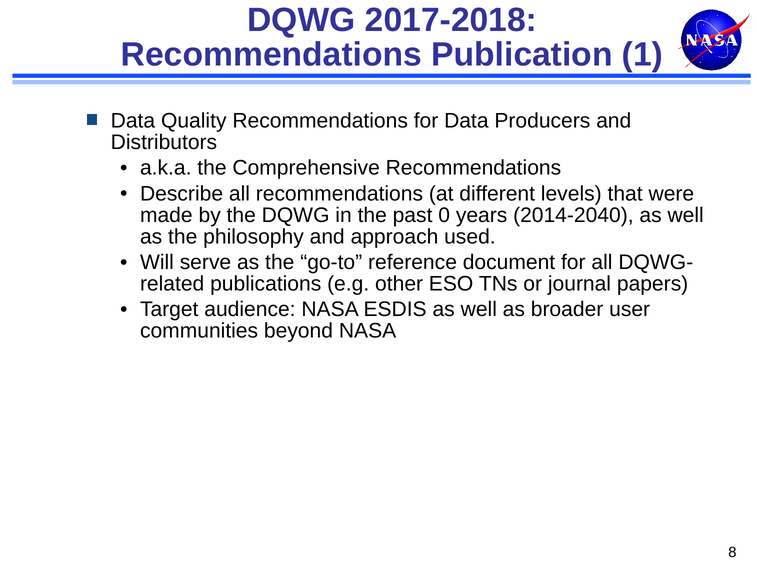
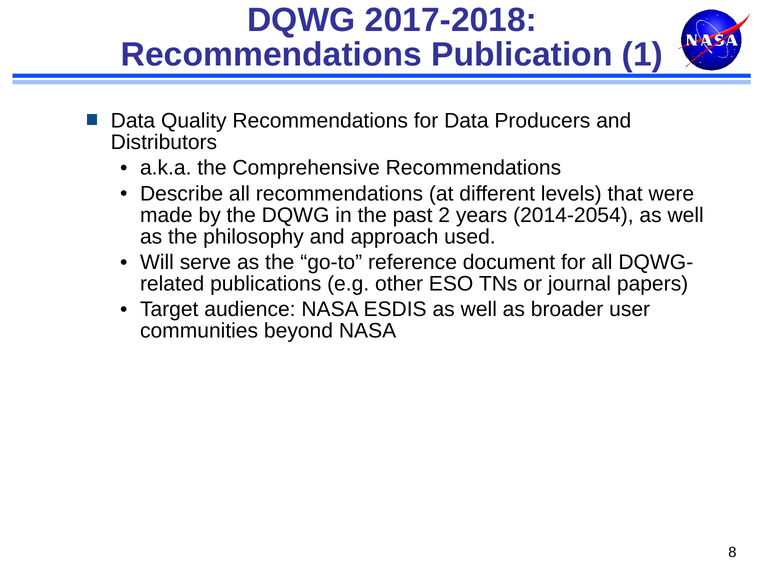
0: 0 -> 2 (444, 215)
2014-2040: 2014-2040 -> 2014-2054 (573, 215)
